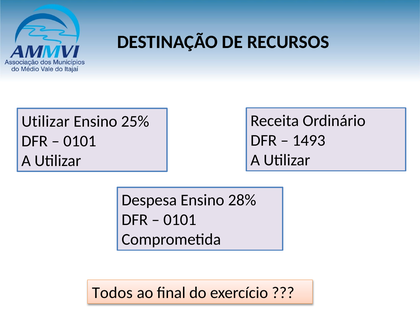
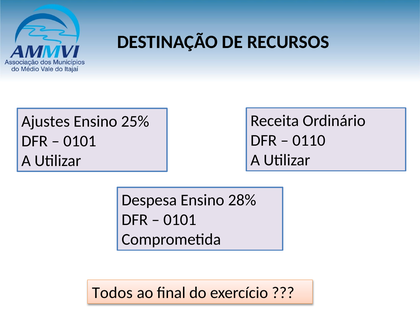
Utilizar: Utilizar -> Ajustes (46, 121)
1493: 1493 -> 0110 (309, 141)
